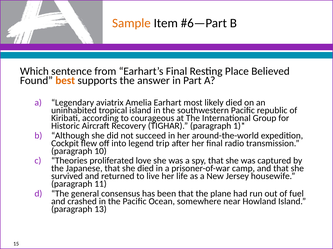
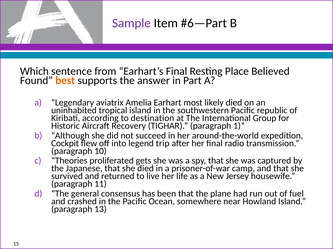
Sample colour: orange -> purple (131, 23)
courageous: courageous -> destination (152, 118)
love: love -> gets (144, 161)
